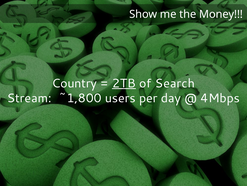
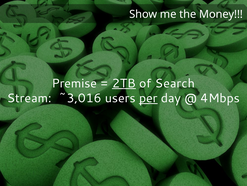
Country: Country -> Premise (74, 83)
~1,800: ~1,800 -> ~3,016 (80, 98)
per underline: none -> present (148, 98)
